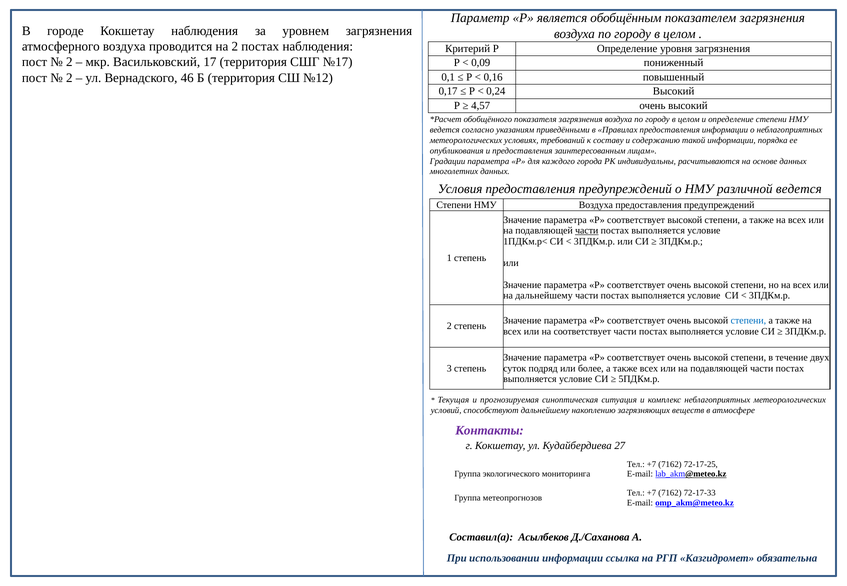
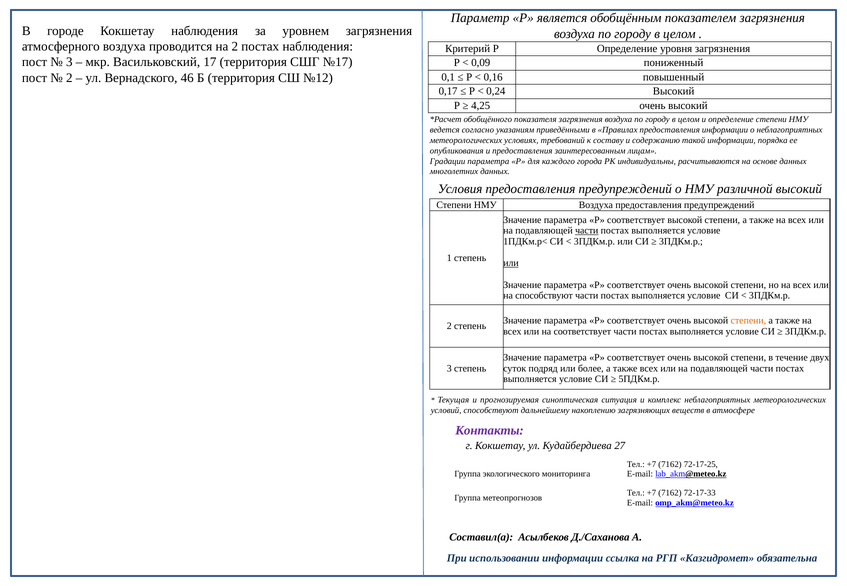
2: 2 -> 3 (69, 62)
4,57: 4,57 -> 4,25 (481, 106)
различной ведется: ведется -> высокий (799, 189)
или underline: none -> present (511, 263)
на дальнейшему: дальнейшему -> способствуют (544, 296)
степени colour: blue -> orange (748, 321)
